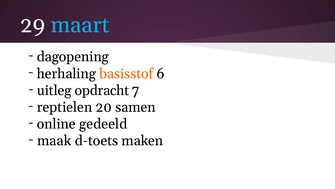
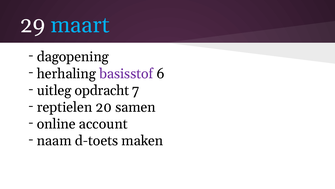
basisstof colour: orange -> purple (126, 73)
gedeeld: gedeeld -> account (103, 124)
maak: maak -> naam (54, 140)
